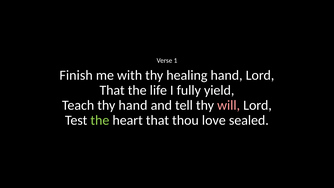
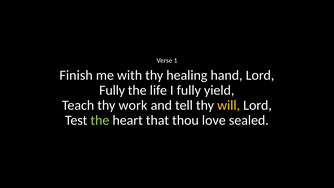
That: That -> Fully (112, 90)
thy hand: hand -> work (133, 105)
will colour: pink -> yellow (229, 105)
